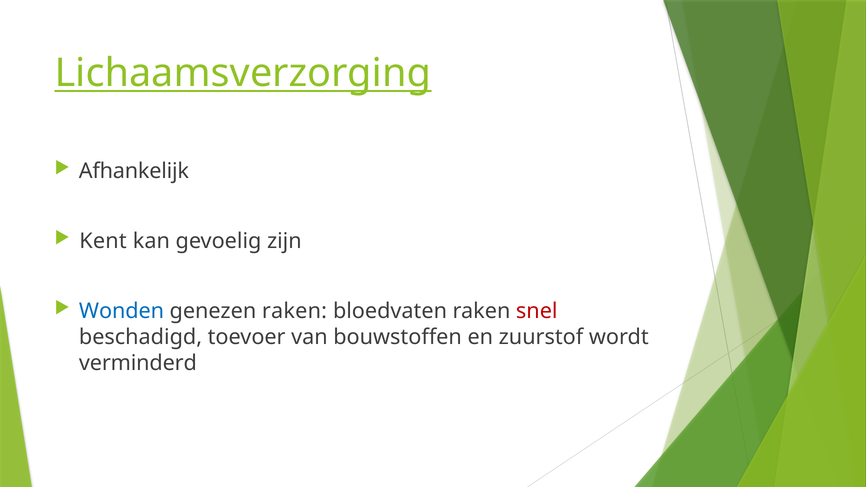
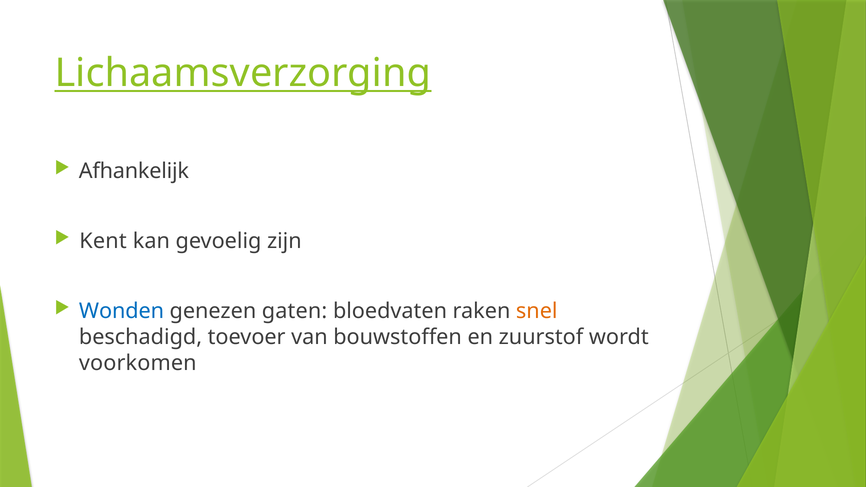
genezen raken: raken -> gaten (295, 311)
snel colour: red -> orange (537, 311)
verminderd: verminderd -> voorkomen (138, 363)
